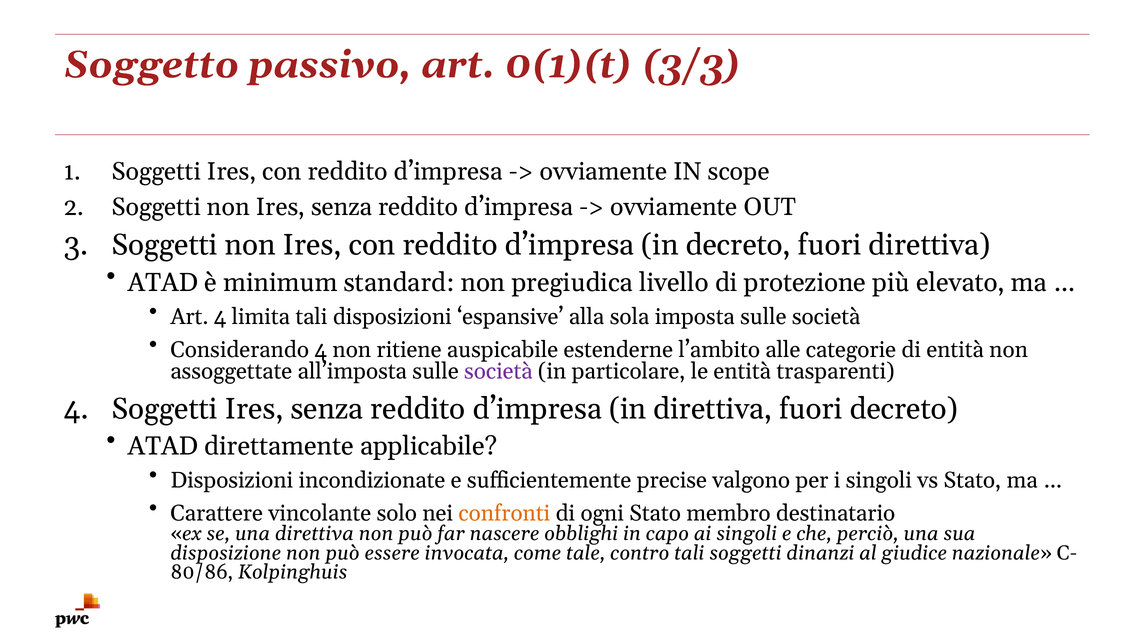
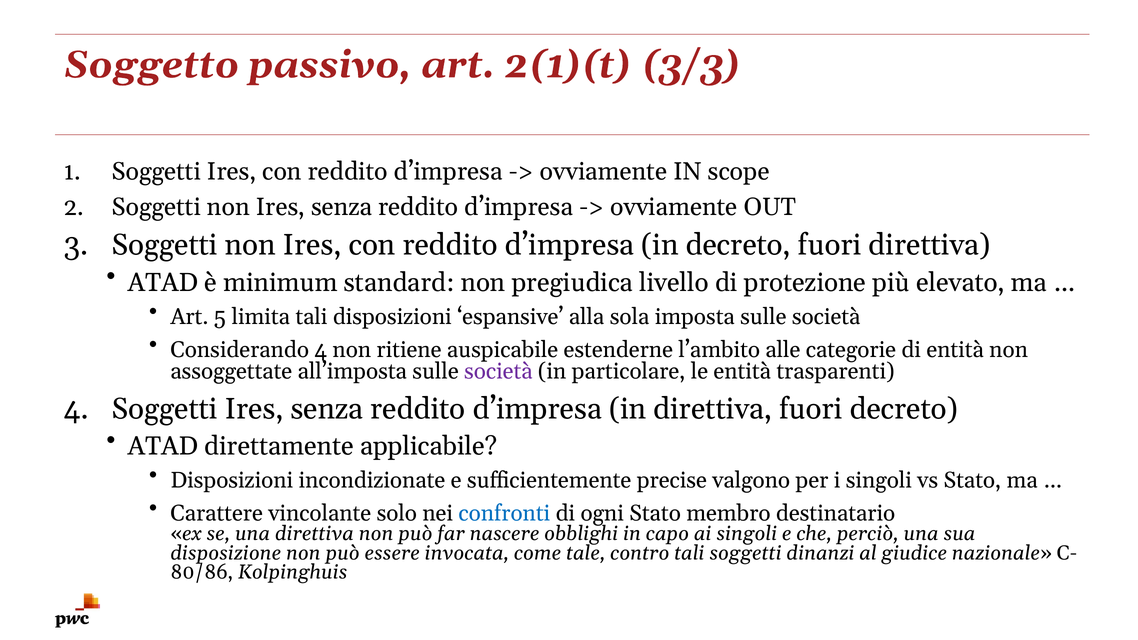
0(1)(t: 0(1)(t -> 2(1)(t (568, 65)
Art 4: 4 -> 5 (220, 317)
confronti colour: orange -> blue (504, 514)
